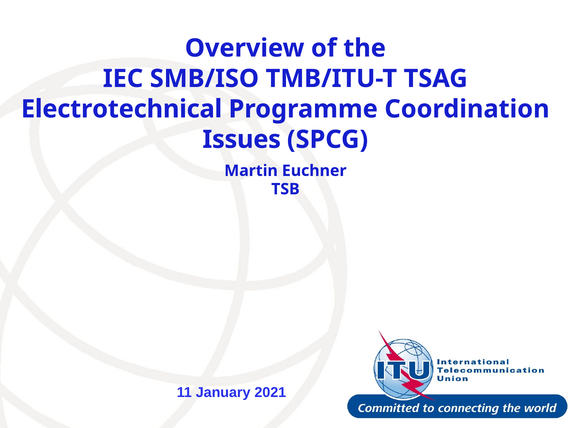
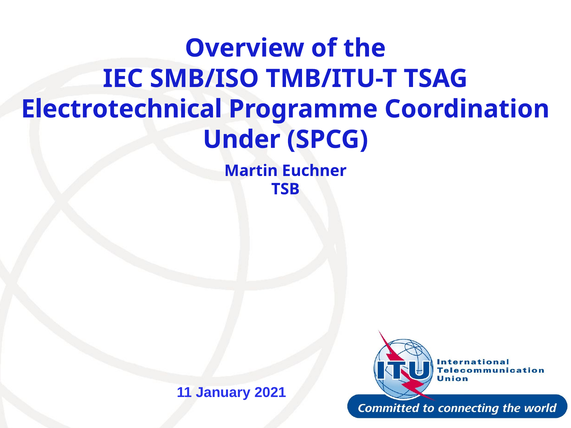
Issues: Issues -> Under (242, 140)
